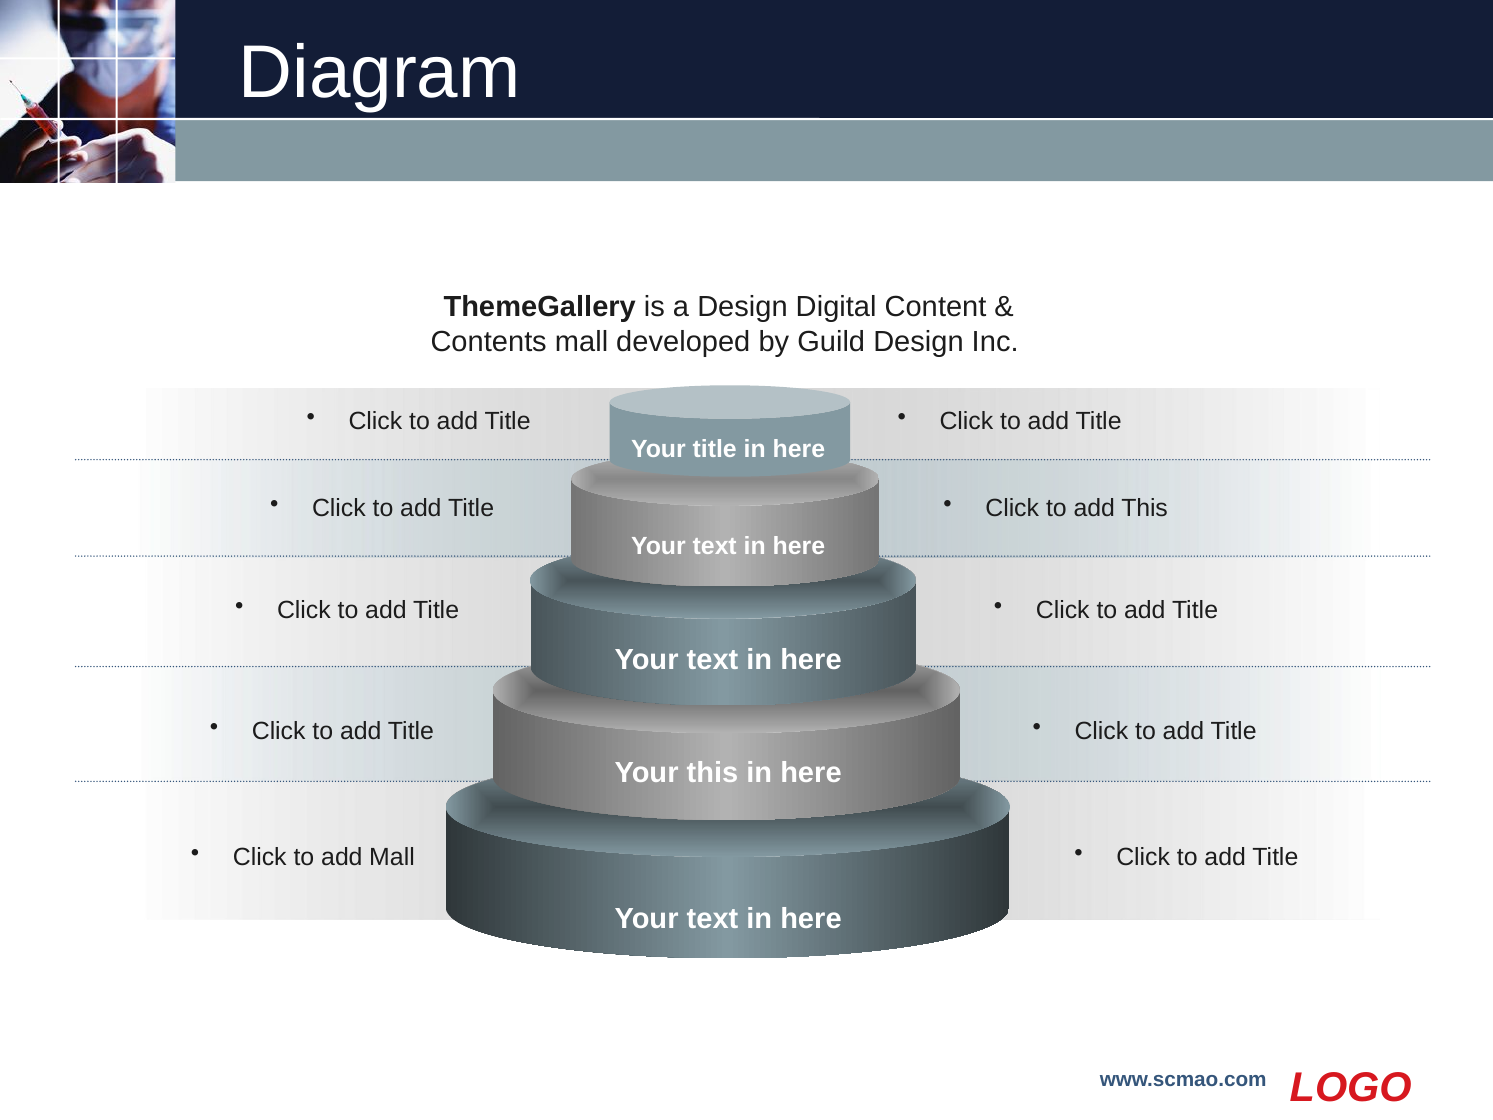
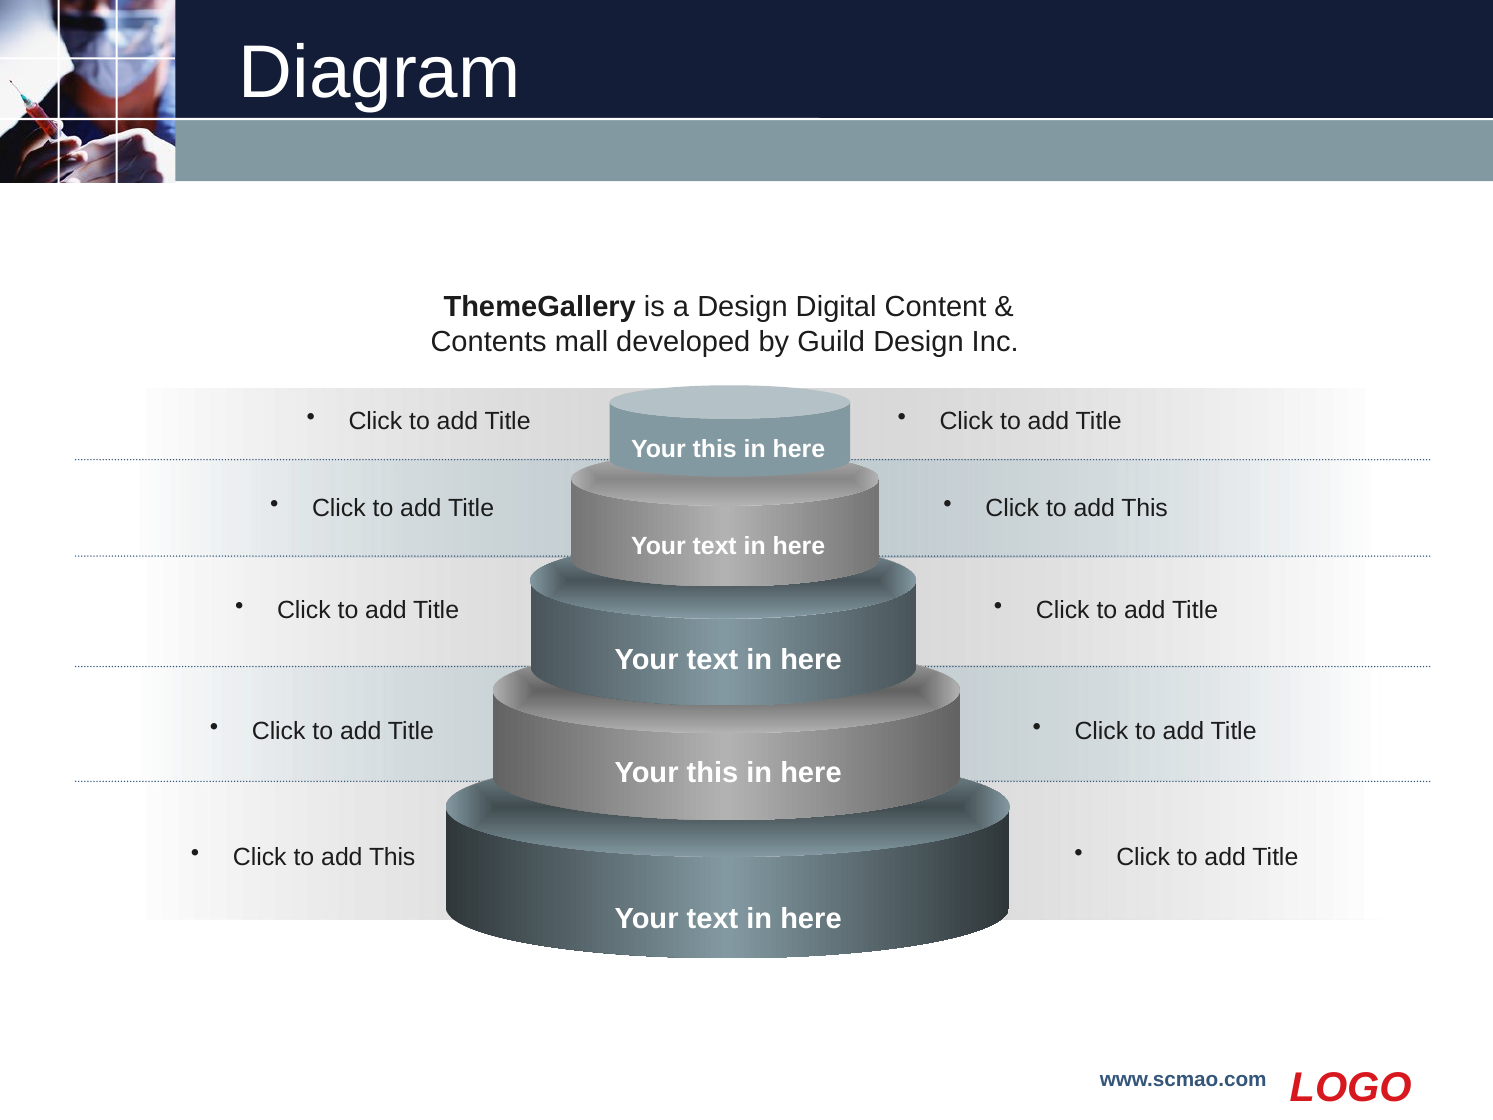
title: title -> this (715, 449)
Mall: Mall -> This (392, 857)
